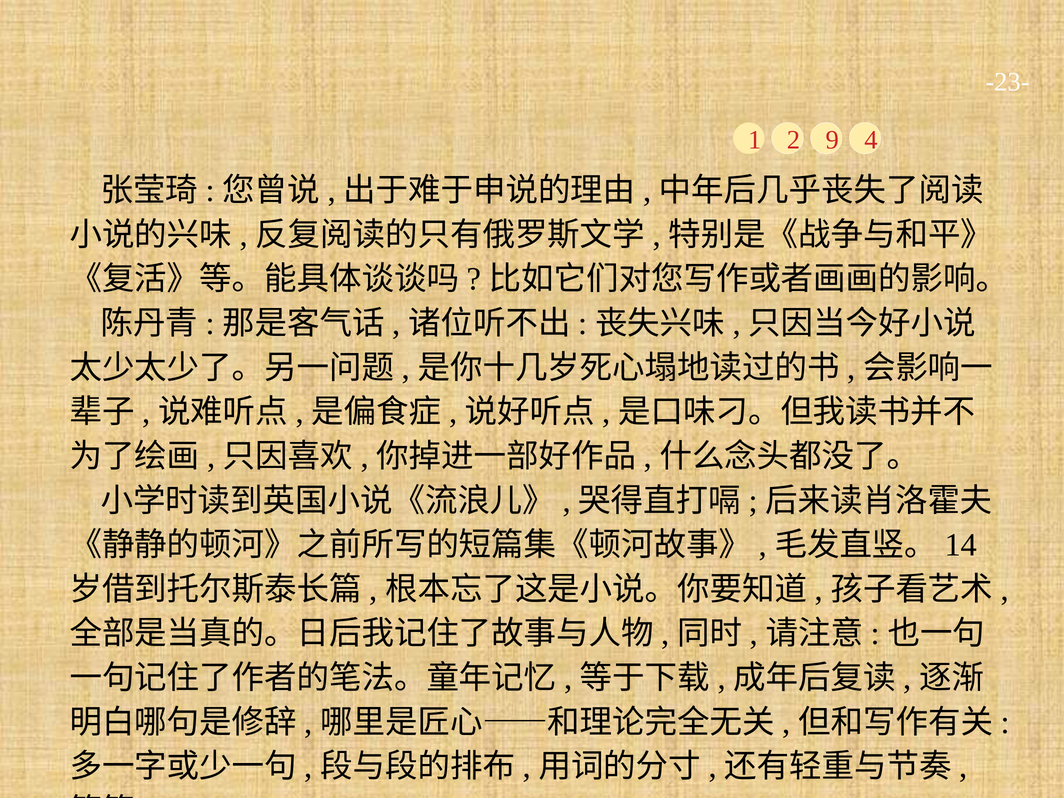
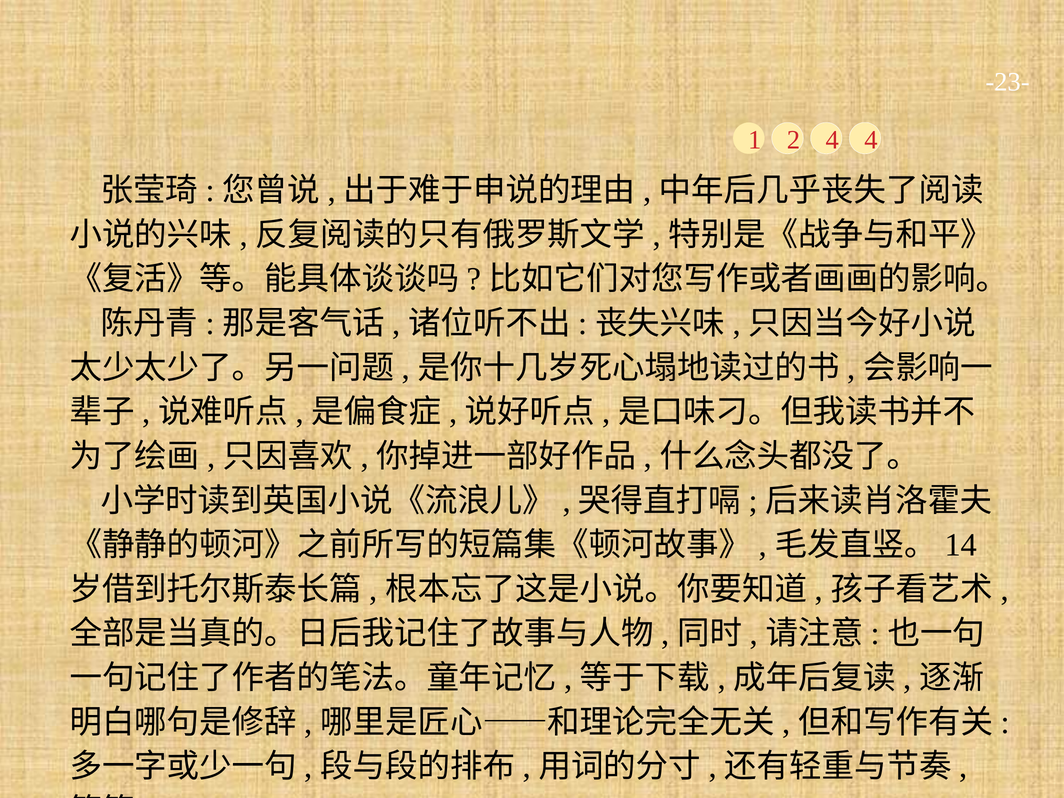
2 9: 9 -> 4 (832, 140)
